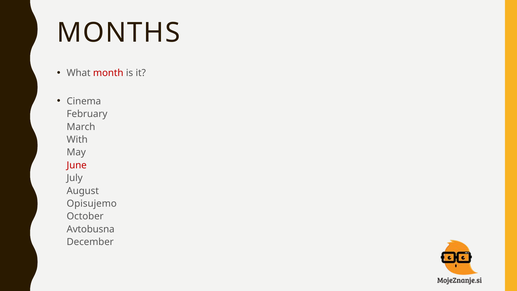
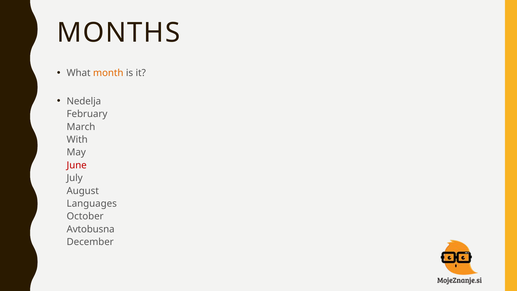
month colour: red -> orange (108, 73)
Cinema: Cinema -> Nedelja (84, 101)
Opisujemo: Opisujemo -> Languages (92, 203)
